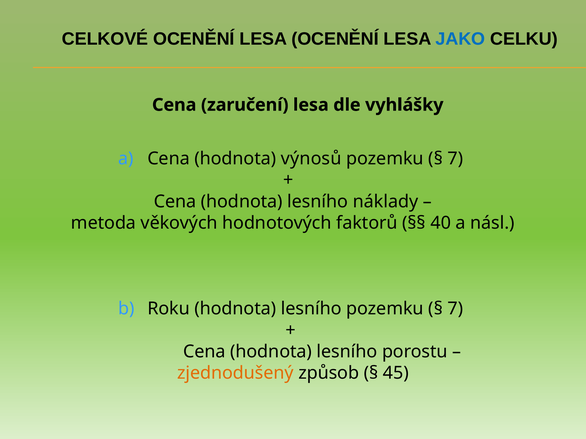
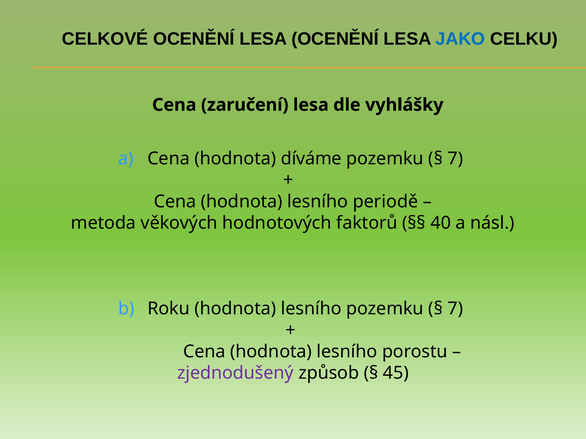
výnosů: výnosů -> díváme (311, 159)
náklady: náklady -> periodě (385, 202)
zjednodušený colour: orange -> purple (235, 374)
